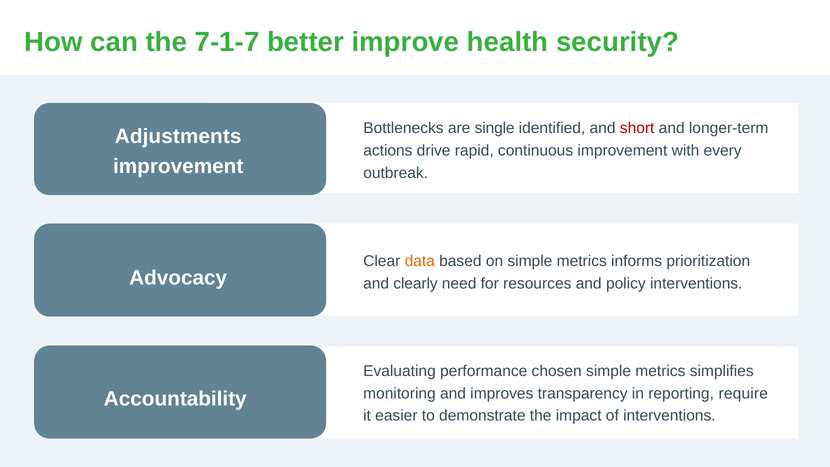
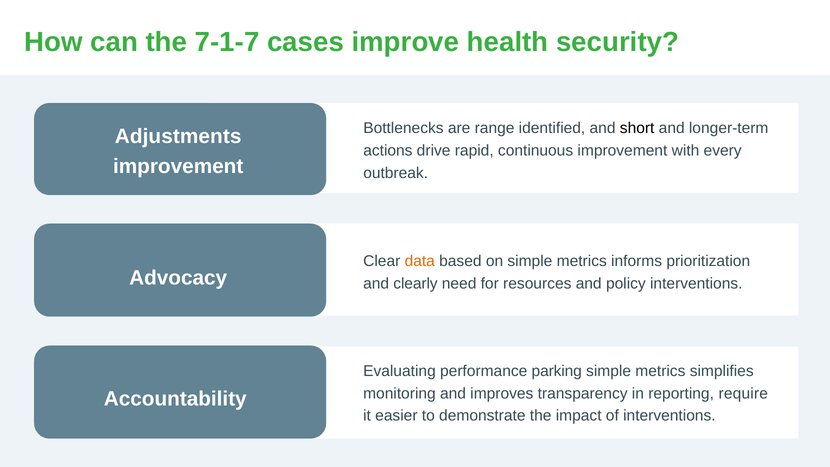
better: better -> cases (306, 42)
single: single -> range (495, 128)
short colour: red -> black (637, 128)
chosen: chosen -> parking (557, 371)
